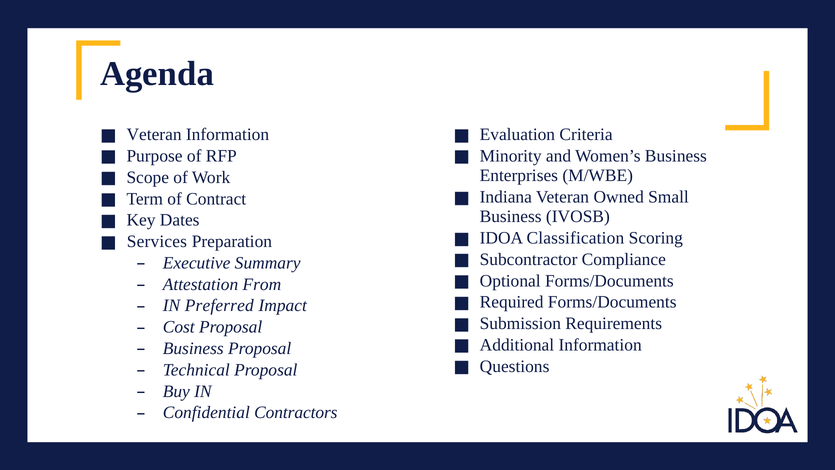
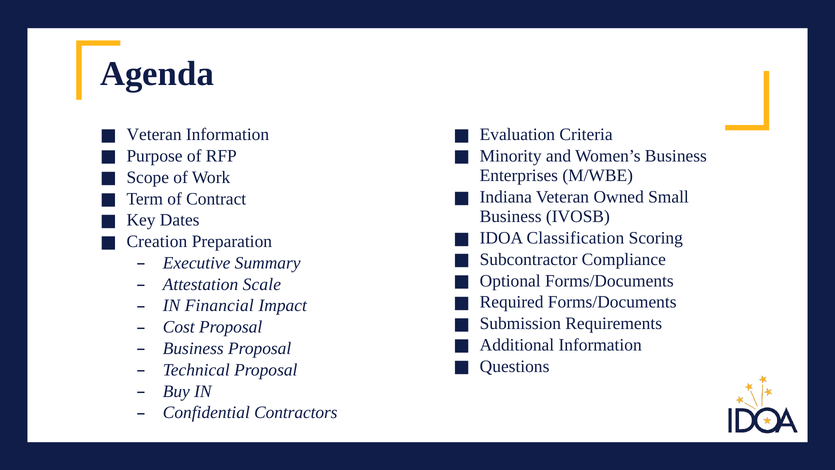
Services: Services -> Creation (157, 241)
From: From -> Scale (262, 284)
Preferred: Preferred -> Financial (219, 306)
